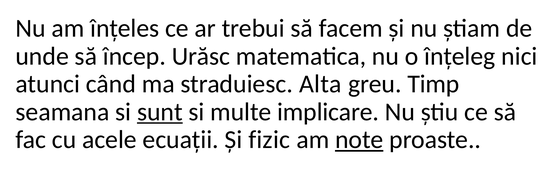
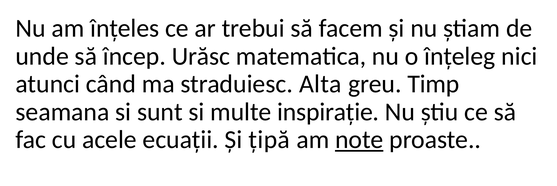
sunt underline: present -> none (160, 112)
implicare: implicare -> inspirație (328, 112)
fizic: fizic -> țipă (269, 140)
